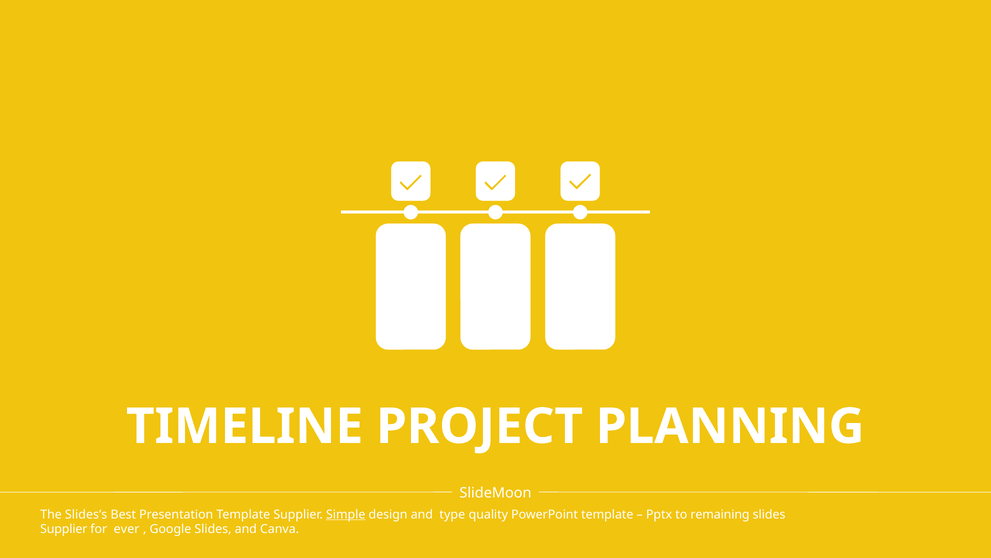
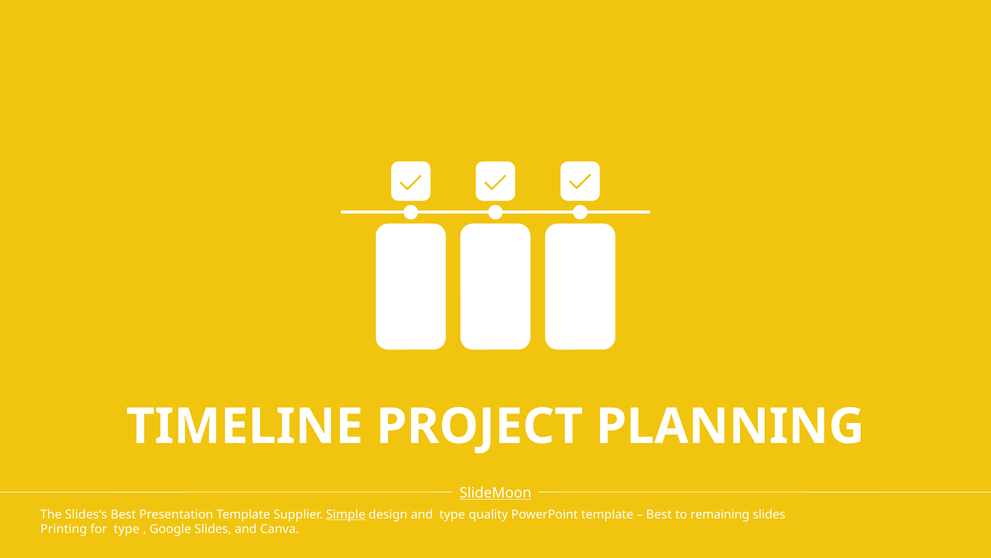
SlideMoon underline: none -> present (495, 493)
Pptx: Pptx -> Best (659, 514)
Supplier: Supplier -> Printing (64, 529)
for ever: ever -> type (127, 529)
